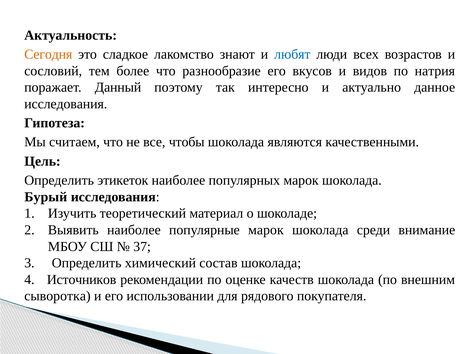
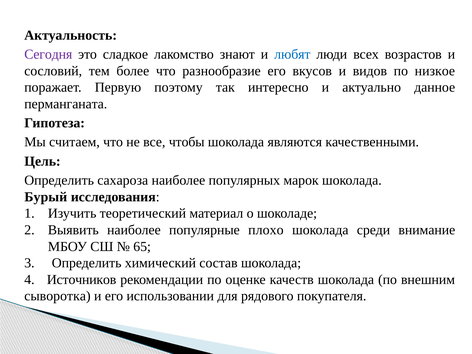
Сегодня colour: orange -> purple (48, 54)
натрия: натрия -> низкое (435, 71)
Данный: Данный -> Первую (118, 87)
исследования: исследования -> перманганата (66, 104)
этикеток: этикеток -> сахароза (123, 180)
популярные марок: марок -> плохо (266, 230)
37: 37 -> 65 (142, 246)
